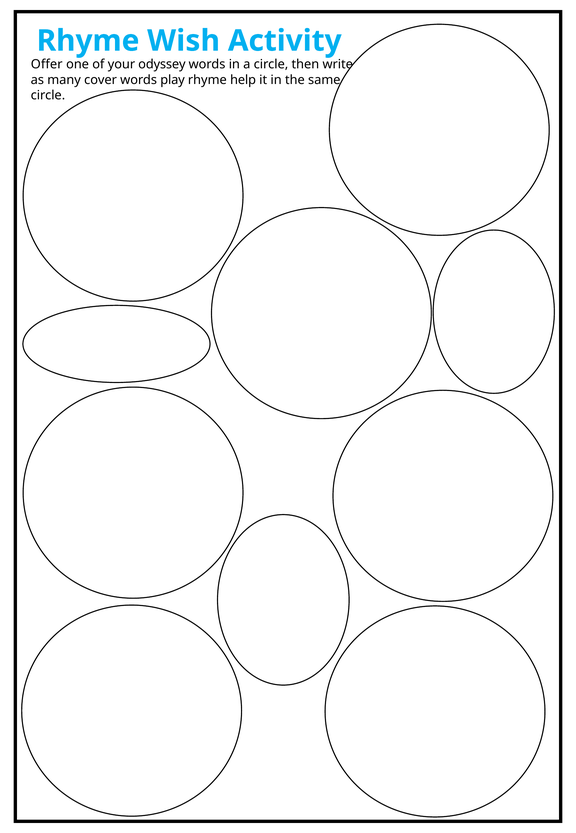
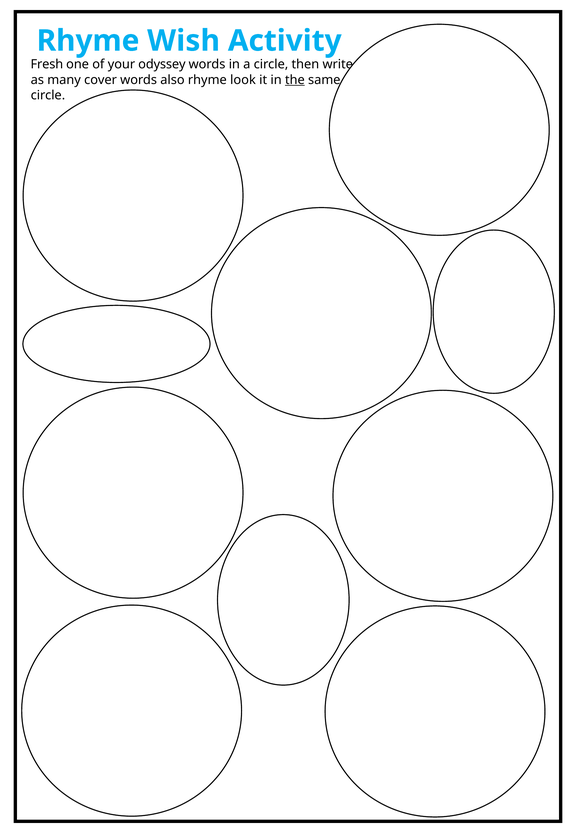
Offer: Offer -> Fresh (47, 64)
play: play -> also (172, 80)
help: help -> look (243, 80)
the underline: none -> present (295, 80)
